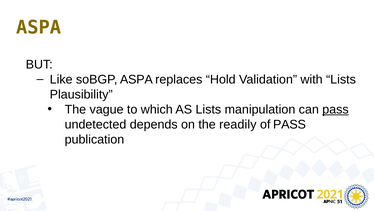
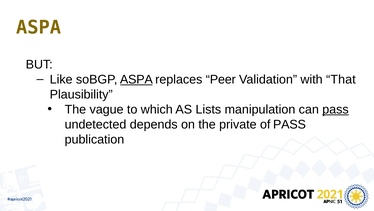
ASPA underline: none -> present (136, 79)
Hold: Hold -> Peer (221, 79)
with Lists: Lists -> That (341, 79)
readily: readily -> private (238, 124)
